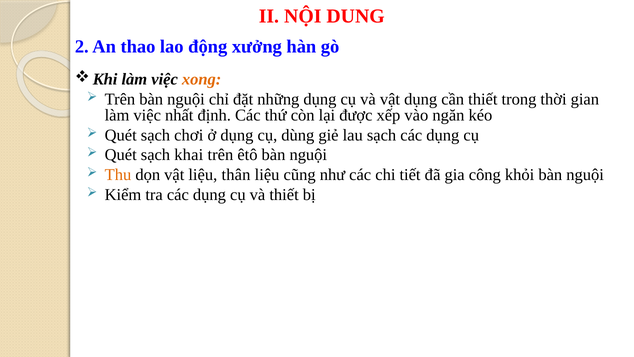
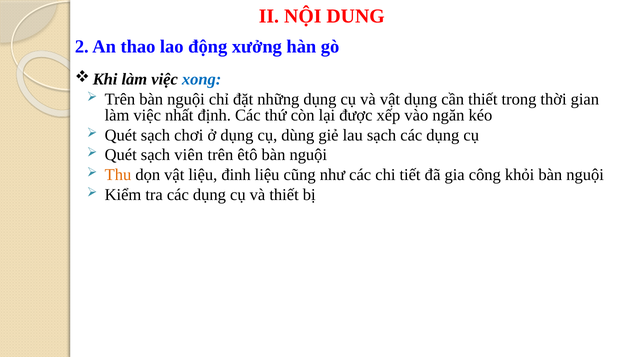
xong colour: orange -> blue (202, 79)
khai: khai -> viên (189, 155)
thân: thân -> đinh (236, 175)
